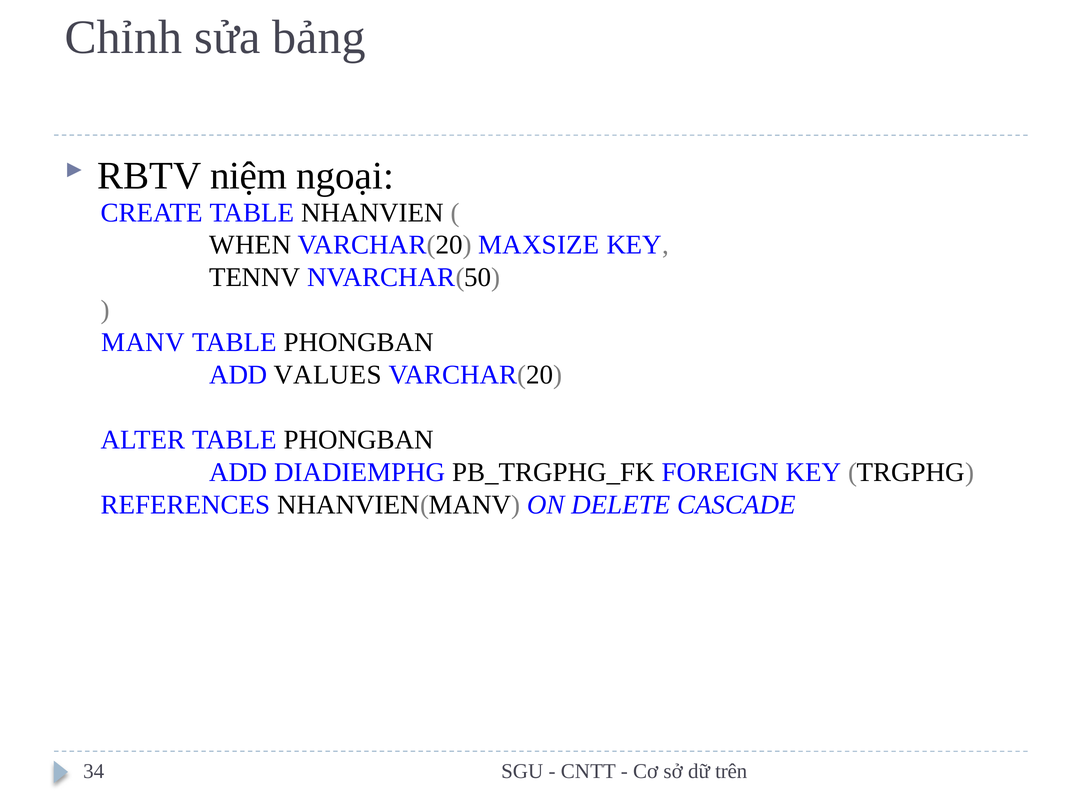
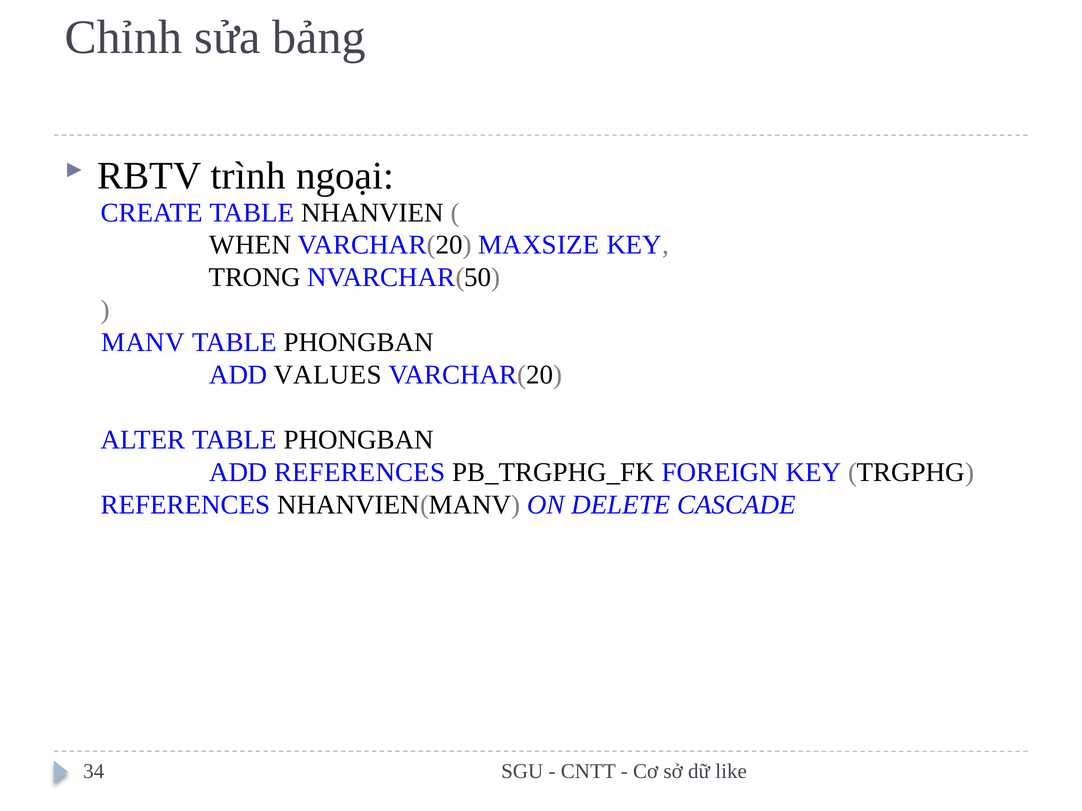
niệm: niệm -> trình (248, 176)
TENNV: TENNV -> TRONG (255, 278)
ADD DIADIEMPHG: DIADIEMPHG -> REFERENCES (360, 472)
trên: trên -> like (731, 772)
